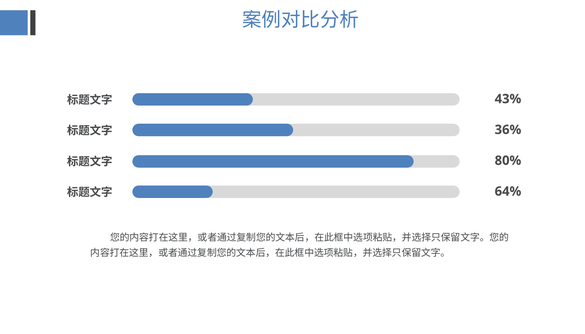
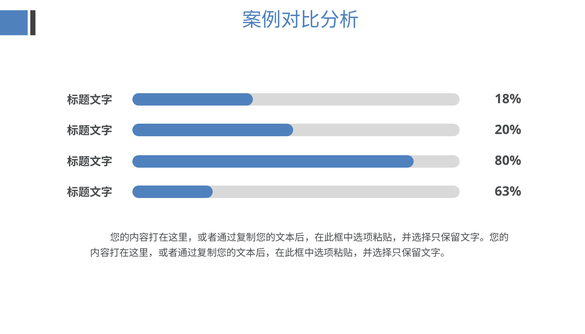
43%: 43% -> 18% (508, 99)
36%: 36% -> 20% (508, 130)
64%: 64% -> 63% (508, 192)
